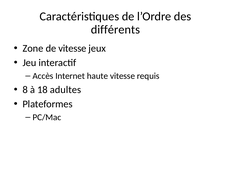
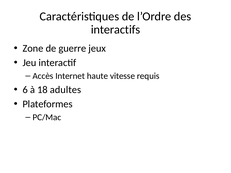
différents: différents -> interactifs (116, 30)
de vitesse: vitesse -> guerre (72, 48)
8: 8 -> 6 (25, 90)
